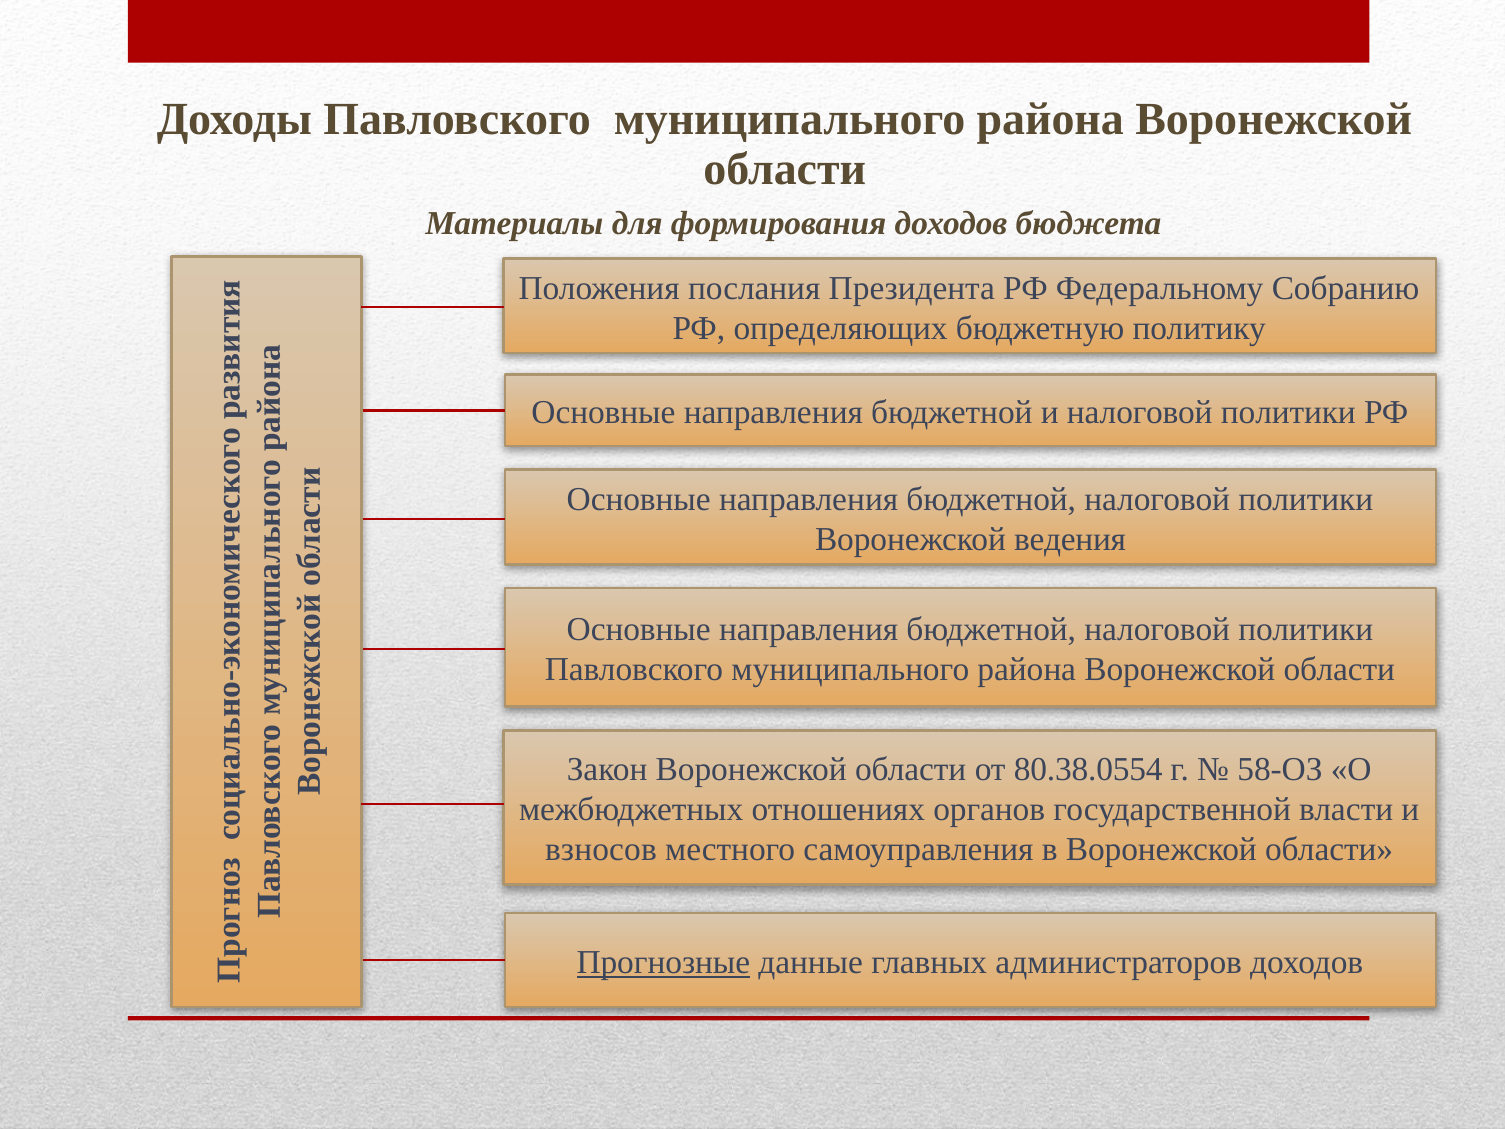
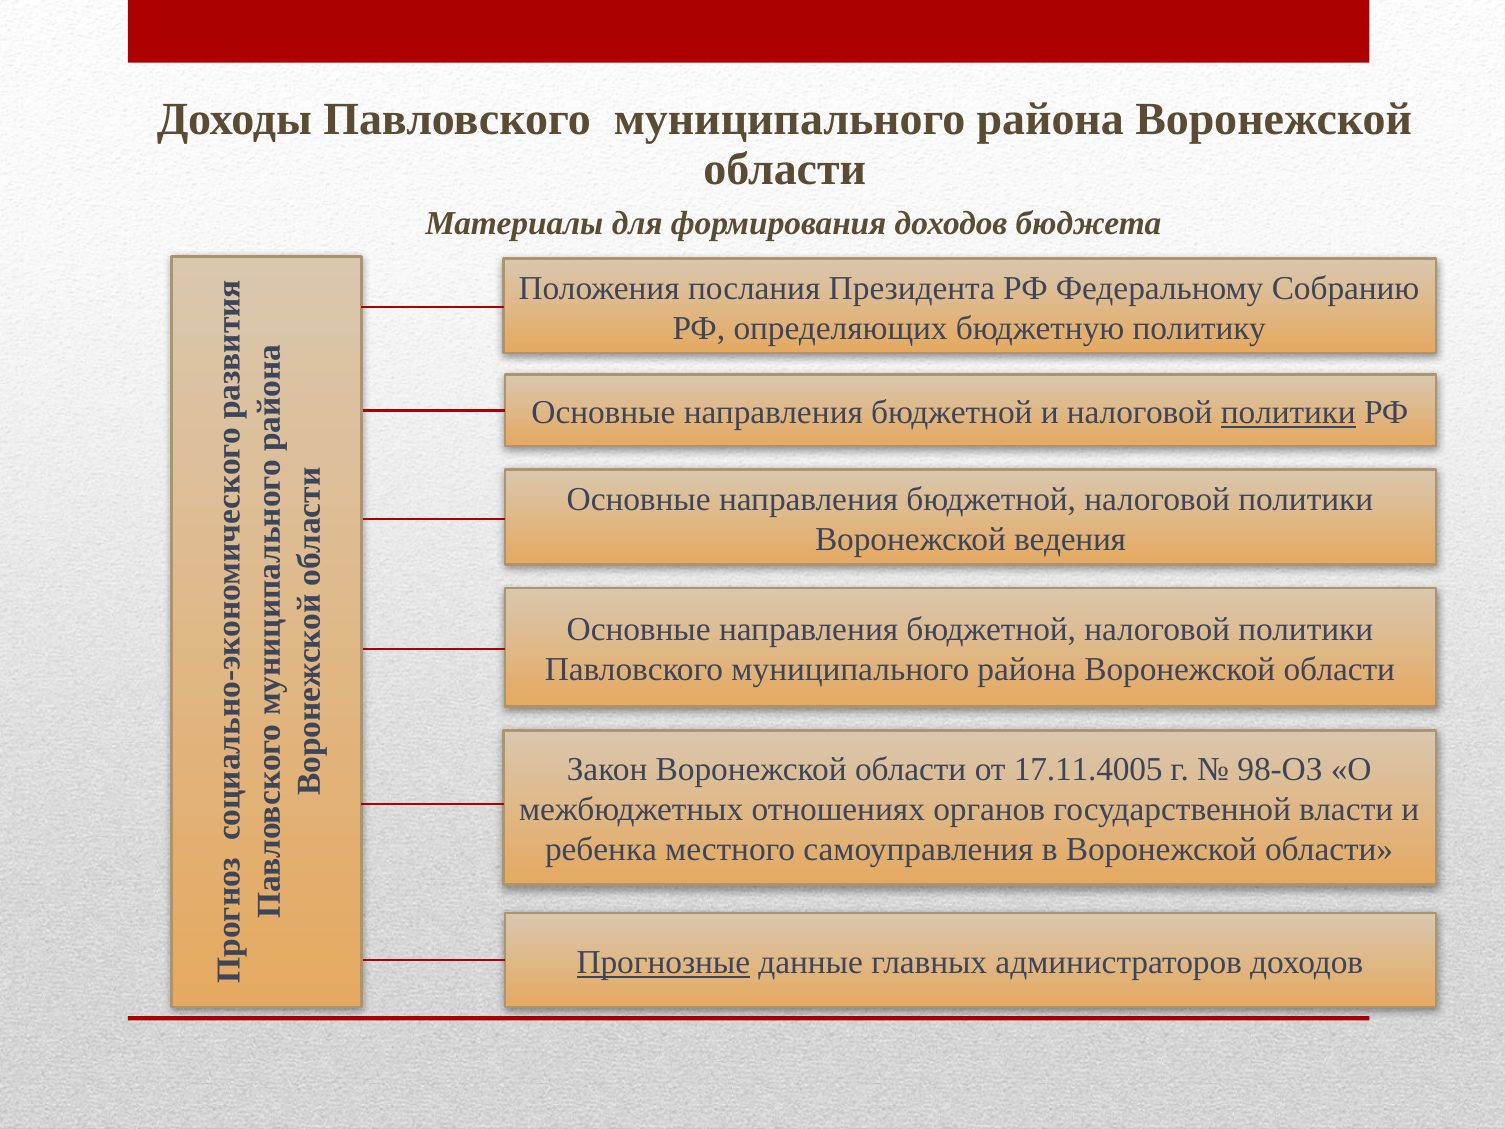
политики underline: none -> present (1288, 413)
80.38.0554: 80.38.0554 -> 17.11.4005 (1088, 769)
58-ОЗ: 58-ОЗ -> 98-ОЗ (1280, 769)
взносов: взносов -> ребенка (601, 850)
